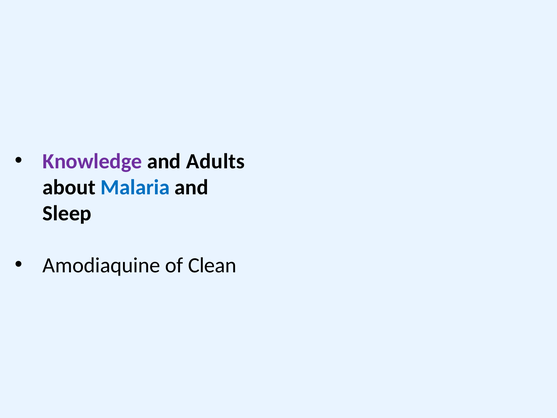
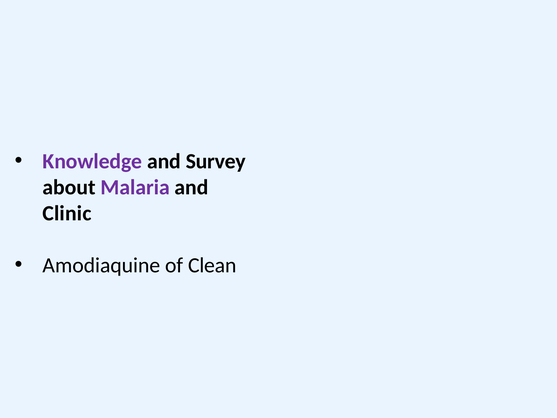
Adults: Adults -> Survey (216, 161)
Malaria colour: blue -> purple (135, 187)
Sleep: Sleep -> Clinic (67, 213)
